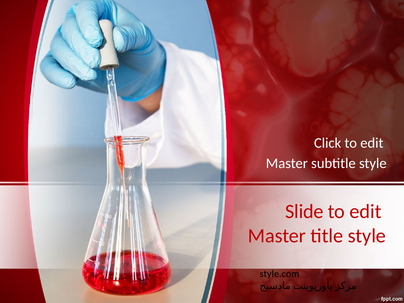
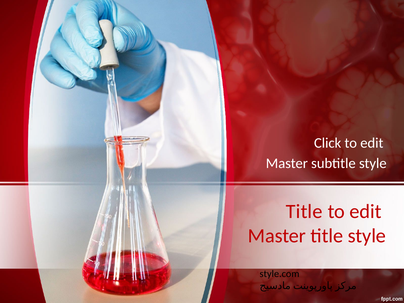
Slide: Slide -> Title (304, 212)
